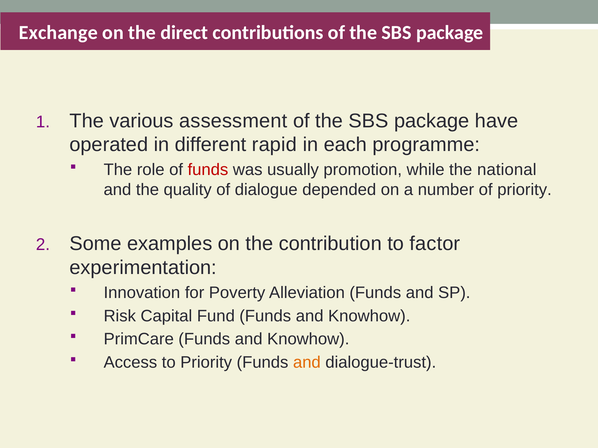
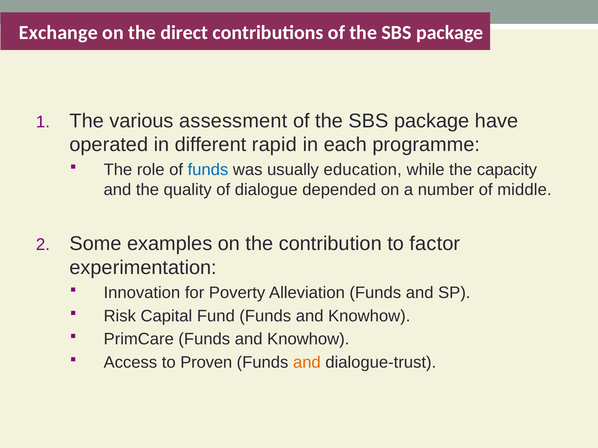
funds colour: red -> blue (208, 170)
promotion: promotion -> education (363, 170)
national: national -> capacity (507, 170)
of priority: priority -> middle (524, 190)
to Priority: Priority -> Proven (206, 363)
